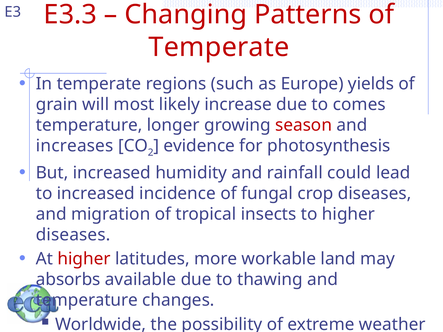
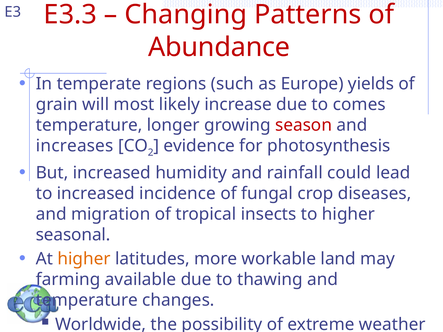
Temperate: Temperate -> Abundance (219, 47)
diseases: diseases -> seasonal (73, 235)
higher colour: red -> orange (84, 259)
absorbs: absorbs -> farming (68, 280)
